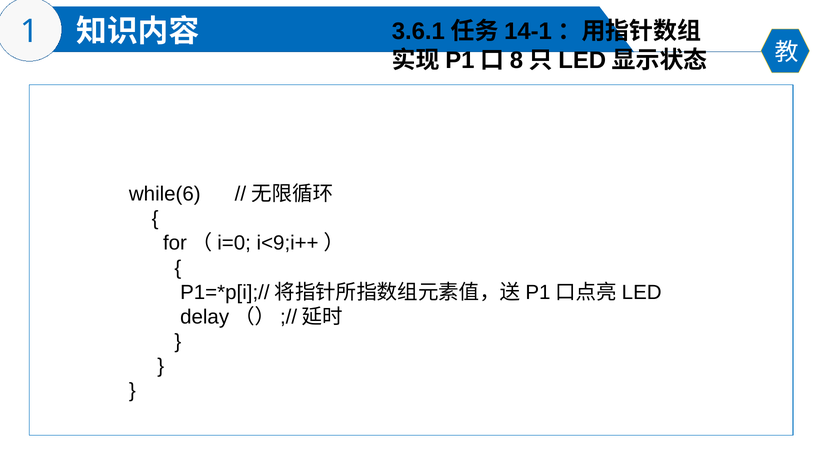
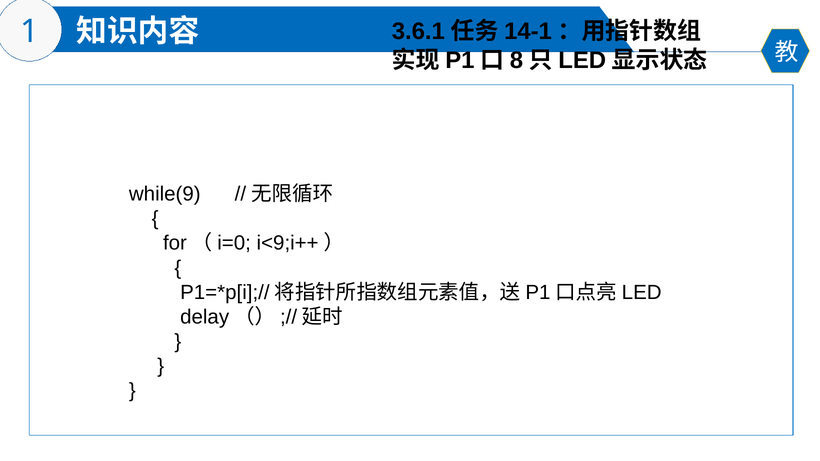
while(6: while(6 -> while(9 (165, 194)
